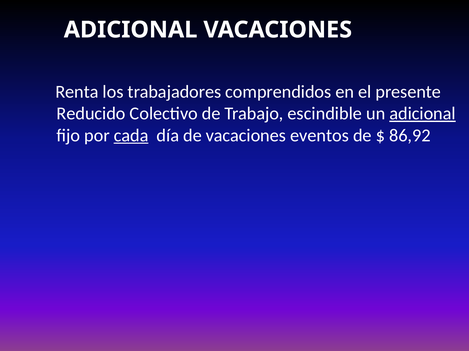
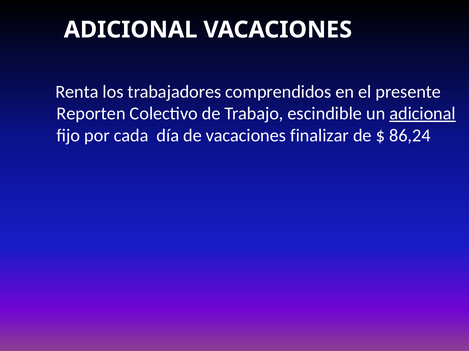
Reducido: Reducido -> Reporten (91, 114)
cada underline: present -> none (131, 136)
eventos: eventos -> finalizar (320, 136)
86,92: 86,92 -> 86,24 (410, 136)
